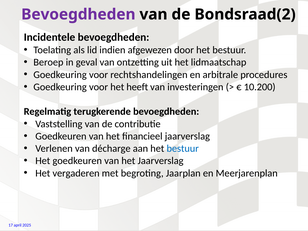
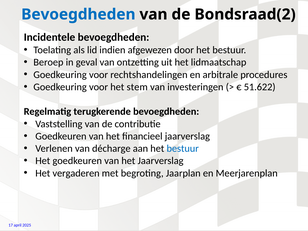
Bevoegdheden colour: purple -> blue (78, 14)
heeft: heeft -> stem (137, 87)
10.200: 10.200 -> 51.622 (260, 87)
